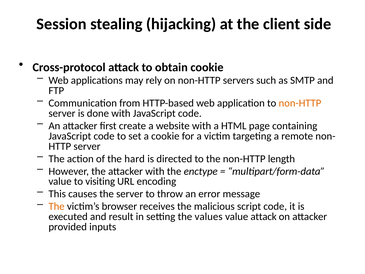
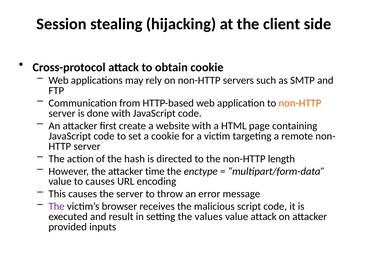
hard: hard -> hash (135, 159)
attacker with: with -> time (155, 171)
to visiting: visiting -> causes (100, 181)
The colour: orange -> purple (57, 206)
